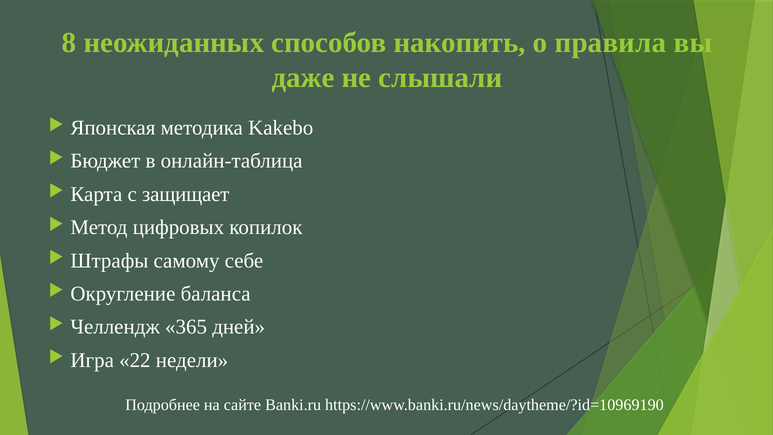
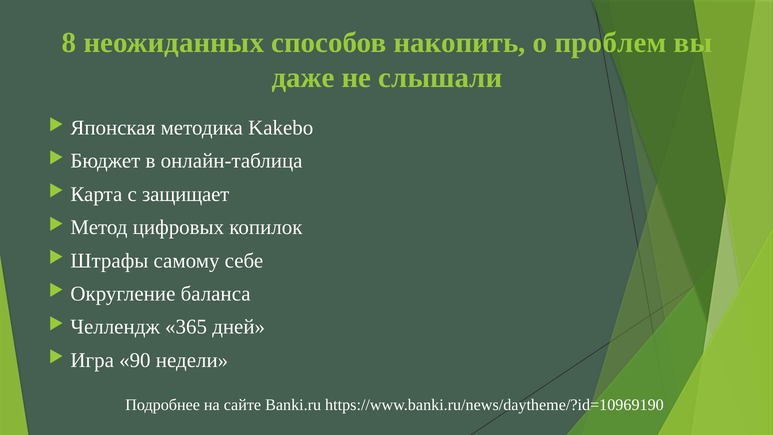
правила: правила -> проблем (611, 43)
22: 22 -> 90 (135, 360)
